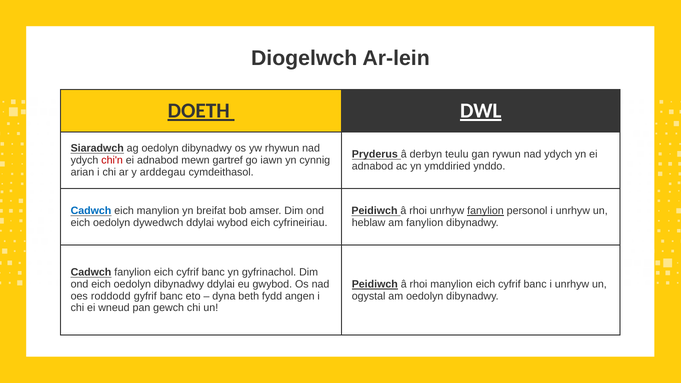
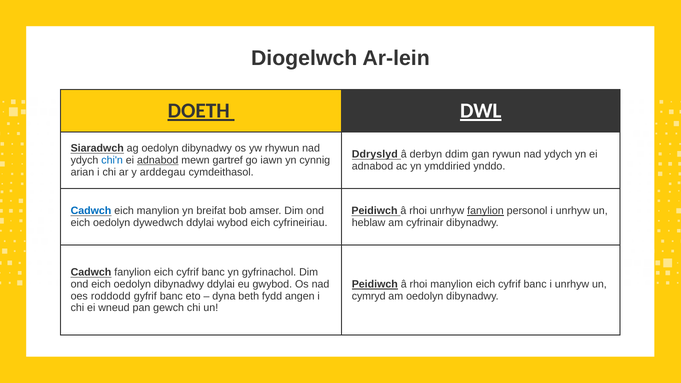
Pryderus: Pryderus -> Ddryslyd (375, 154)
teulu: teulu -> ddim (457, 154)
chi'n colour: red -> blue (112, 160)
adnabod underline: none -> present (158, 160)
am fanylion: fanylion -> cyfrinair (425, 223)
ogystal: ogystal -> cymryd (369, 296)
